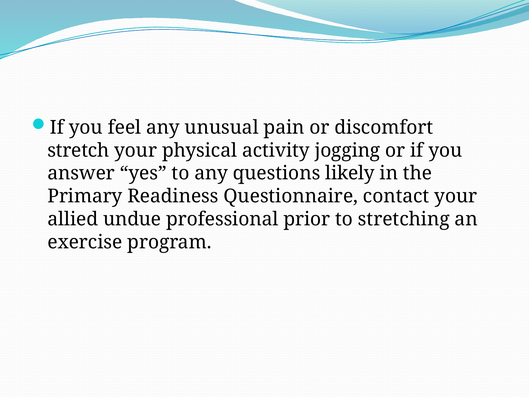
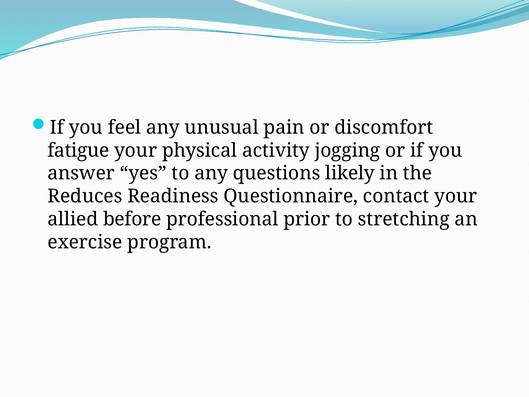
stretch: stretch -> fatigue (78, 150)
Primary: Primary -> Reduces (85, 196)
undue: undue -> before (132, 219)
